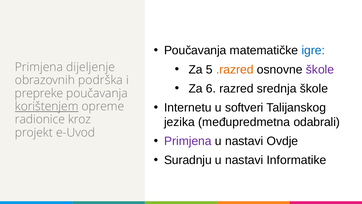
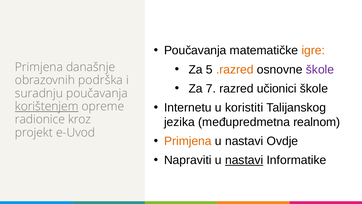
igre colour: blue -> orange (313, 50)
dijeljenje: dijeljenje -> današnje (91, 67)
6: 6 -> 7 (211, 88)
srednja: srednja -> učionici (277, 88)
prepreke: prepreke -> suradnju (39, 93)
softveri: softveri -> koristiti (244, 107)
odabrali: odabrali -> realnom (317, 122)
Primjena colour: purple -> orange (188, 141)
Suradnju: Suradnju -> Napraviti (188, 160)
nastavi underline: none -> present (244, 160)
